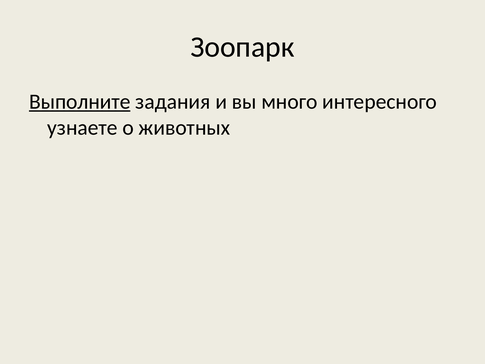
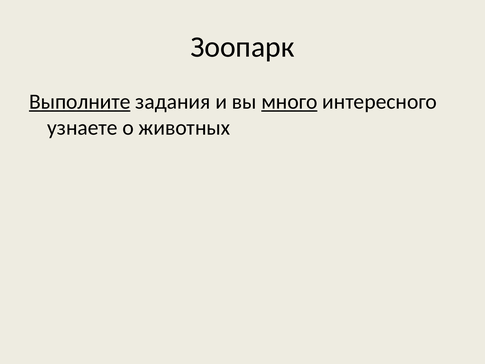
много underline: none -> present (289, 102)
